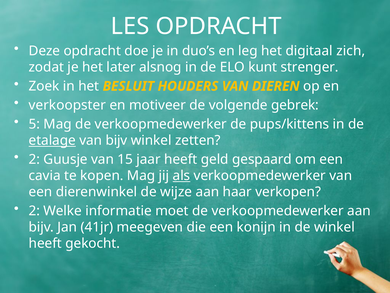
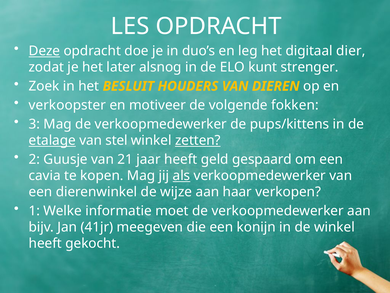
Deze underline: none -> present (44, 51)
zich: zich -> dier (351, 51)
gebrek: gebrek -> fokken (295, 105)
5: 5 -> 3 (34, 124)
van bijv: bijv -> stel (116, 140)
zetten underline: none -> present (198, 140)
15: 15 -> 21 (125, 159)
2: 2 -> 1 (34, 211)
